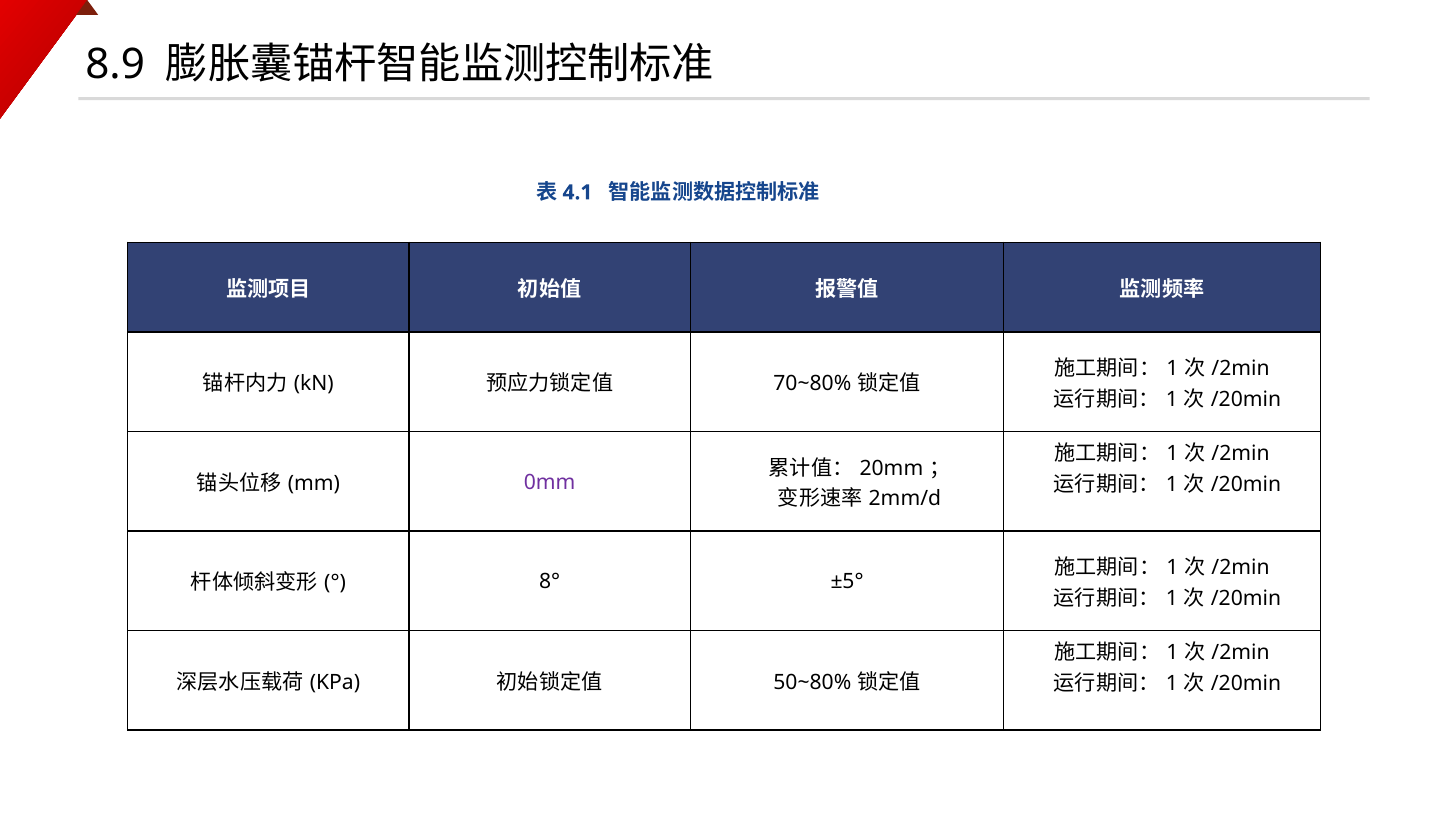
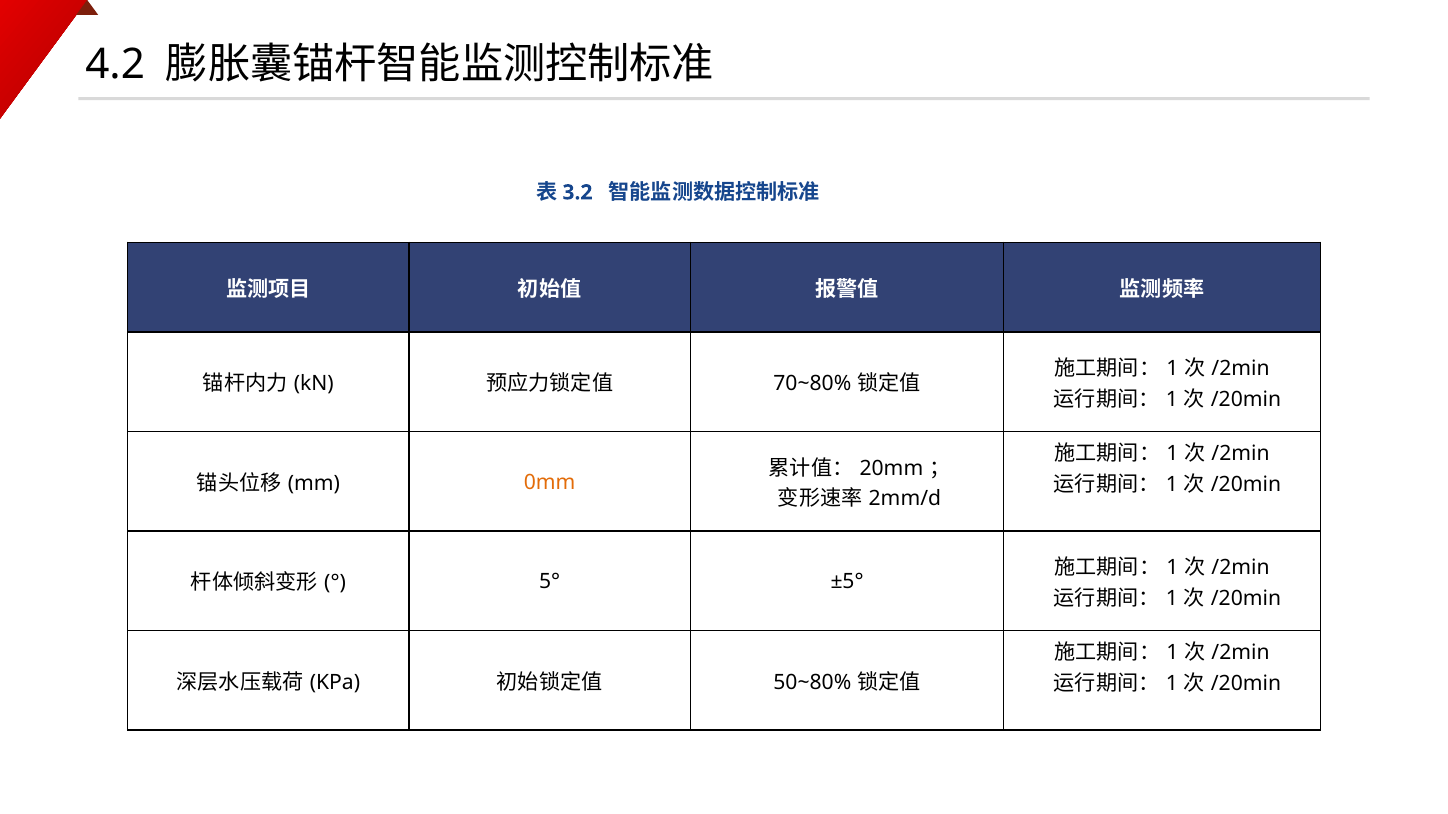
8.9: 8.9 -> 4.2 (115, 65)
4.1: 4.1 -> 3.2 (577, 193)
0mm colour: purple -> orange (550, 483)
8°: 8° -> 5° (550, 582)
